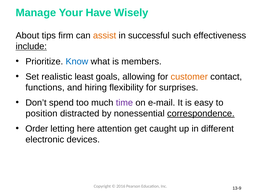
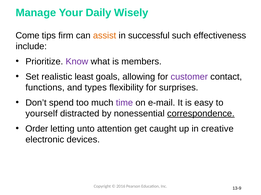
Have: Have -> Daily (99, 13)
About: About -> Come (28, 36)
include underline: present -> none (31, 47)
Know colour: blue -> purple (77, 62)
customer colour: orange -> purple (189, 77)
hiring: hiring -> types (96, 88)
position: position -> yourself (42, 114)
here: here -> unto (86, 129)
different: different -> creative (217, 129)
